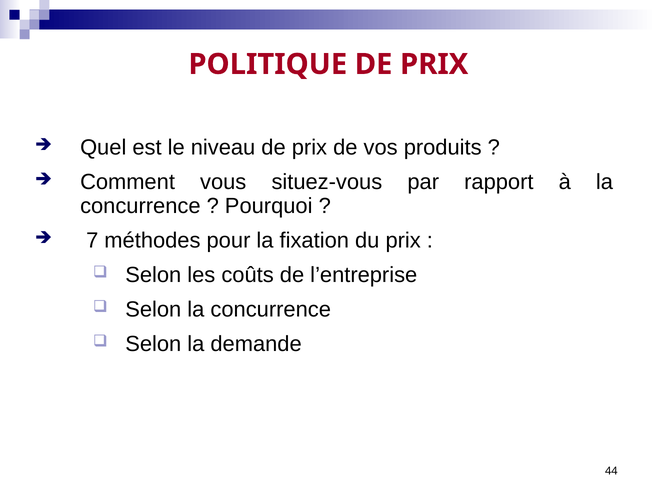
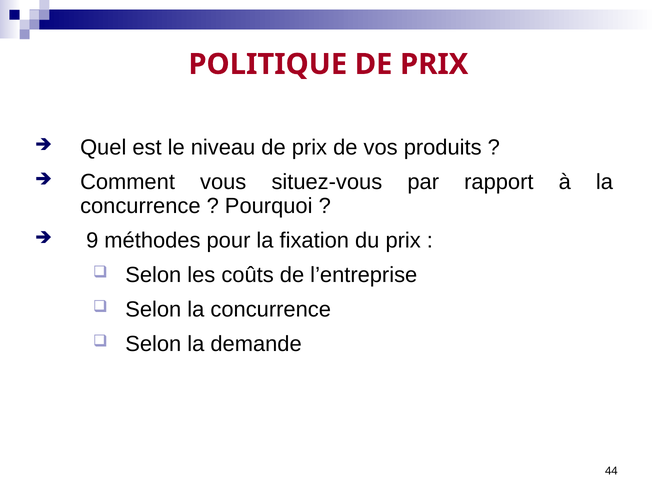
7: 7 -> 9 (92, 240)
